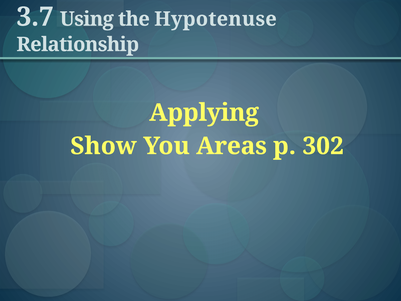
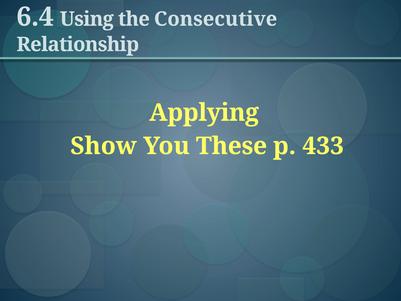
3.7: 3.7 -> 6.4 (35, 17)
Hypotenuse: Hypotenuse -> Consecutive (216, 19)
Areas: Areas -> These (231, 146)
302: 302 -> 433 (323, 146)
